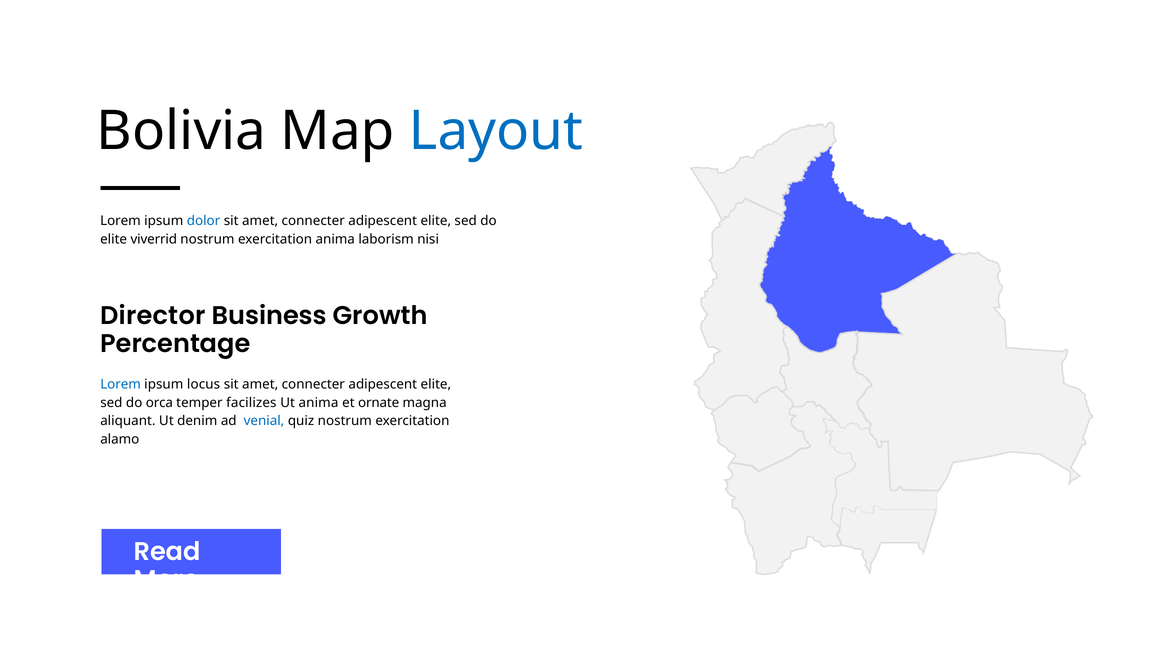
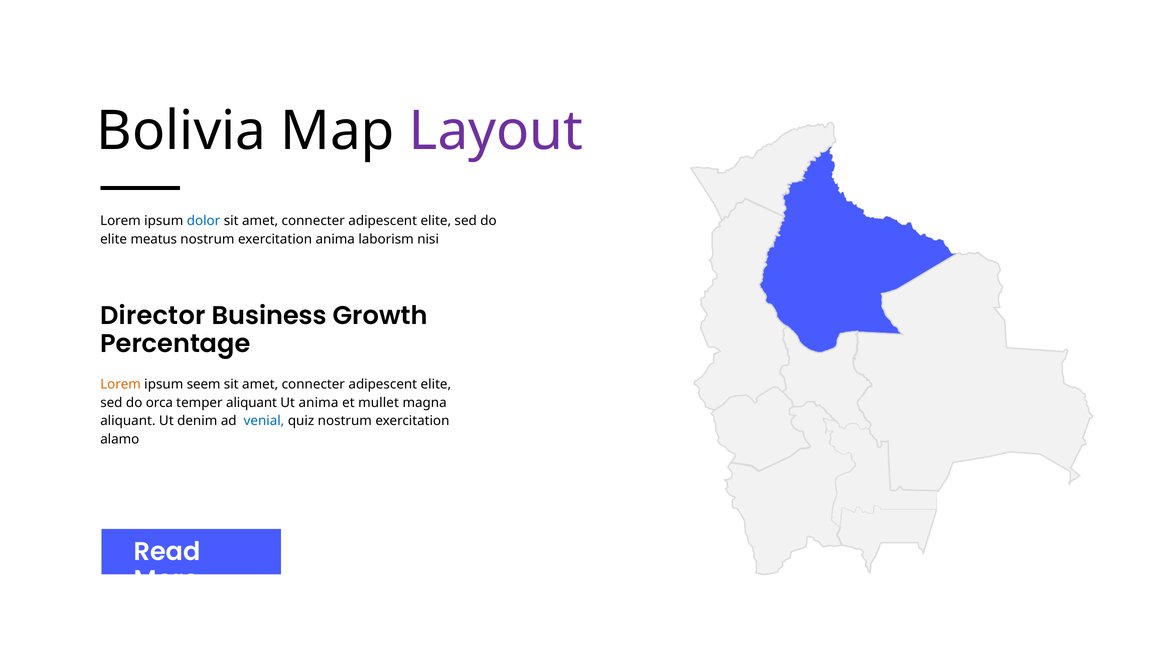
Layout colour: blue -> purple (496, 131)
viverrid: viverrid -> meatus (154, 239)
Lorem colour: blue -> orange (121, 384)
locus: locus -> seem (204, 384)
temper facilizes: facilizes -> aliquant (252, 403)
ornate: ornate -> mullet (379, 403)
